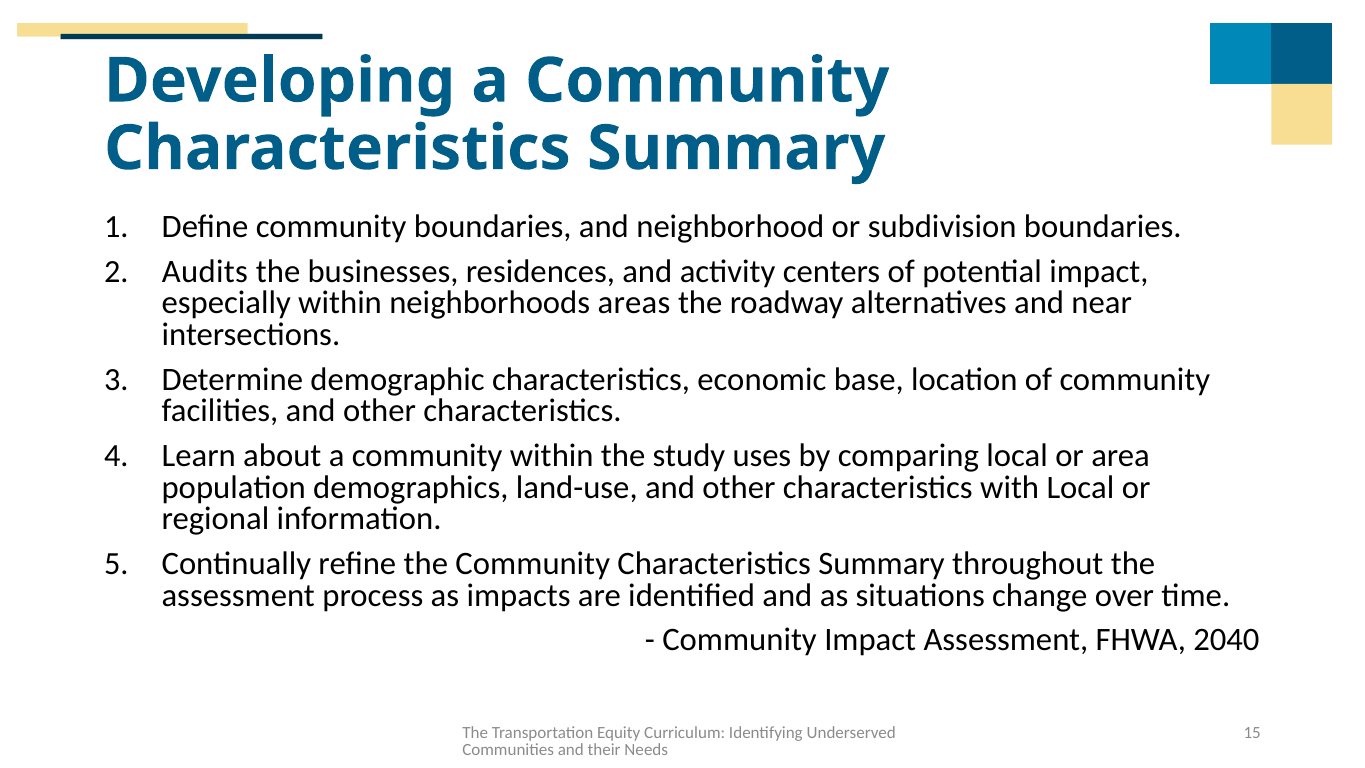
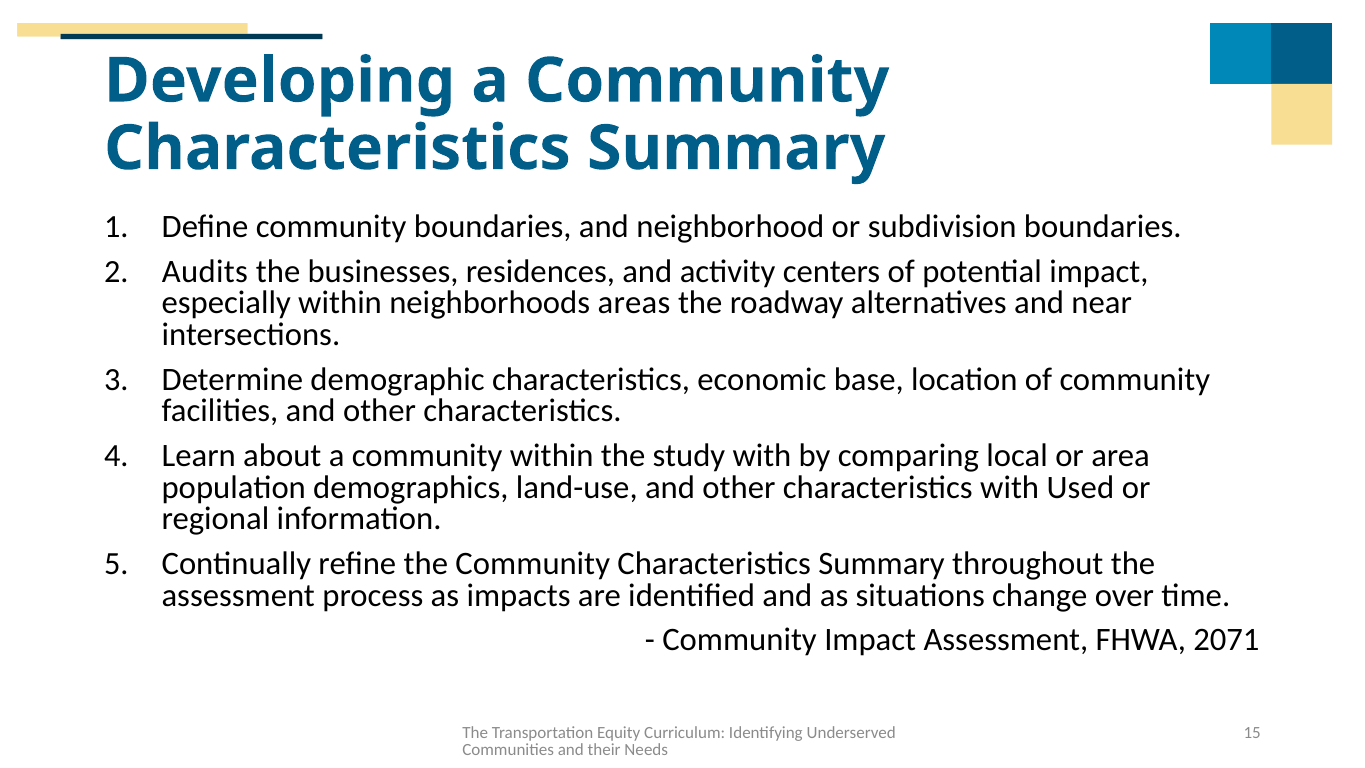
study uses: uses -> with (762, 456)
with Local: Local -> Used (1080, 487)
2040: 2040 -> 2071 (1226, 640)
